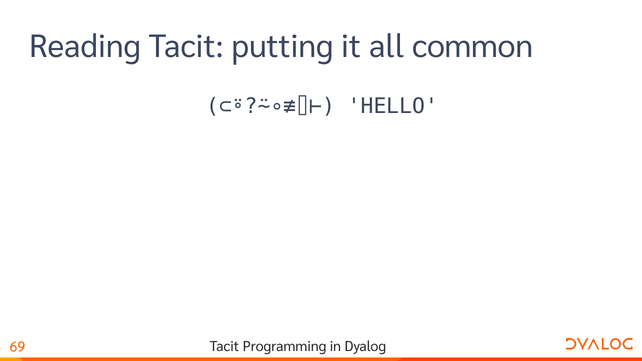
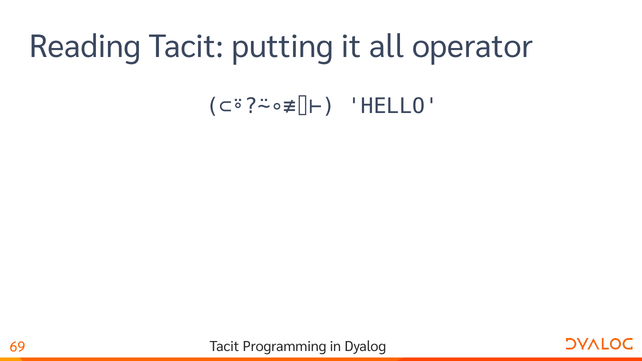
common: common -> operator (473, 47)
